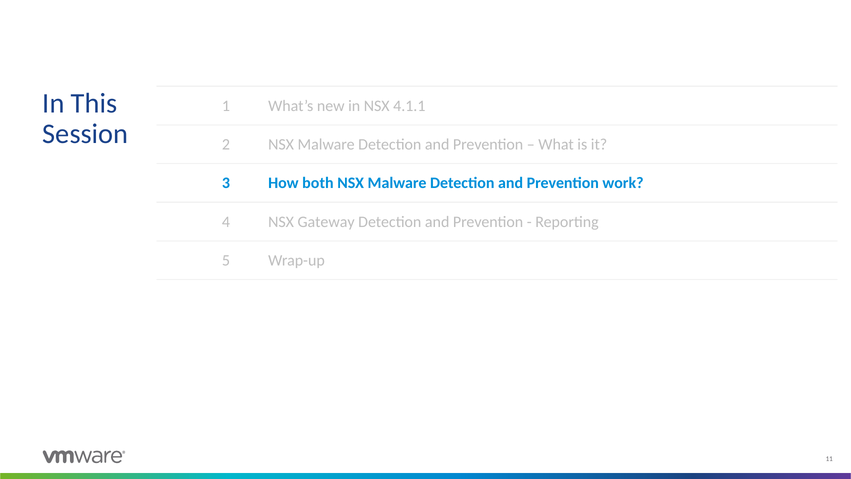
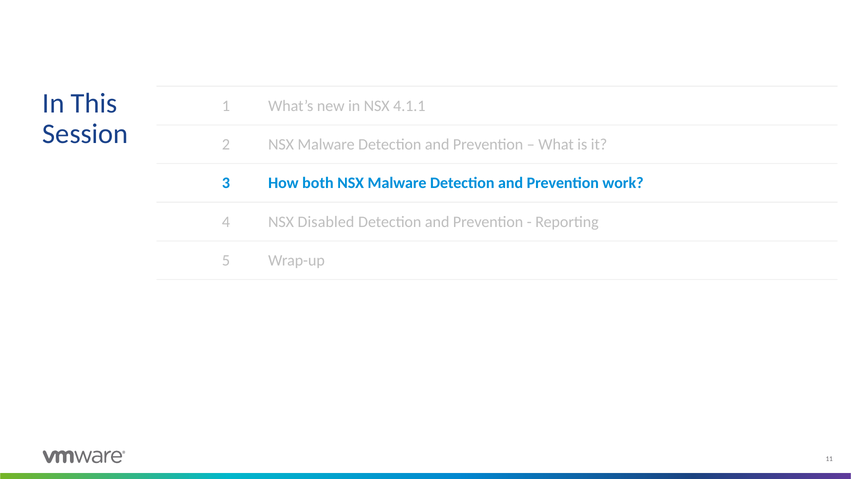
Gateway: Gateway -> Disabled (326, 222)
